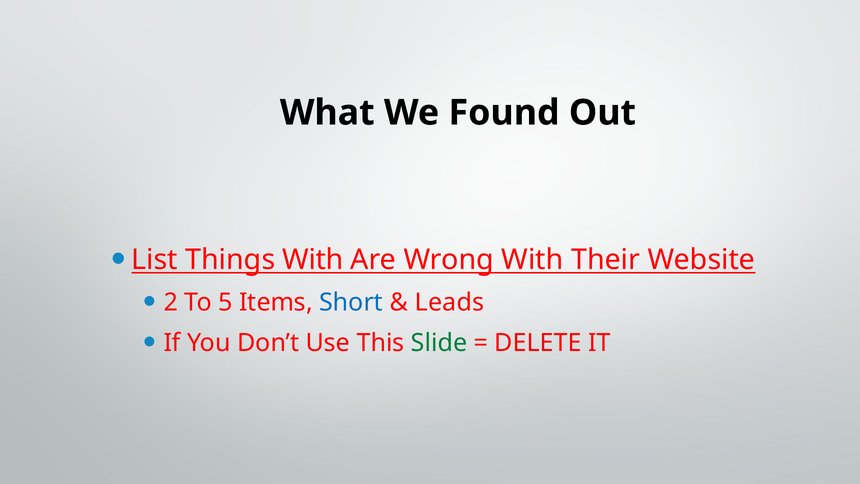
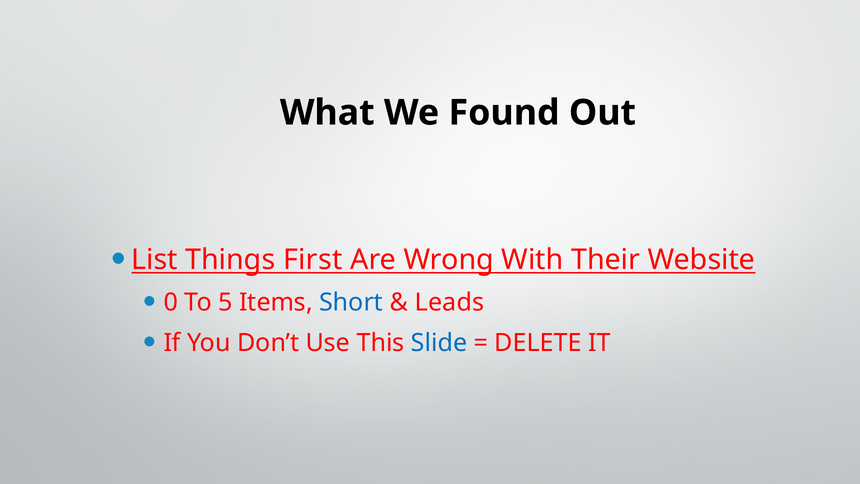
Things With: With -> First (313, 260)
2: 2 -> 0 (171, 302)
Slide colour: green -> blue (439, 343)
